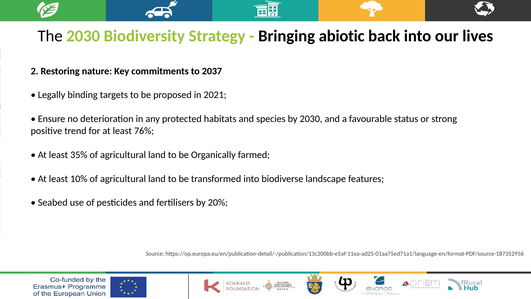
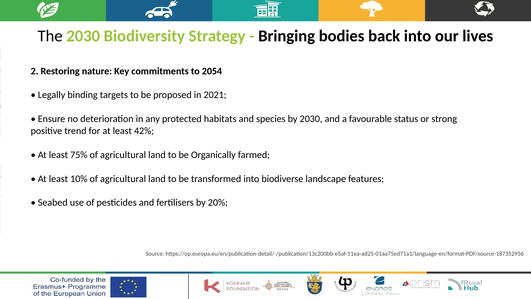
abiotic: abiotic -> bodies (342, 36)
2037: 2037 -> 2054 (212, 71)
76%: 76% -> 42% (144, 131)
35%: 35% -> 75% (79, 155)
